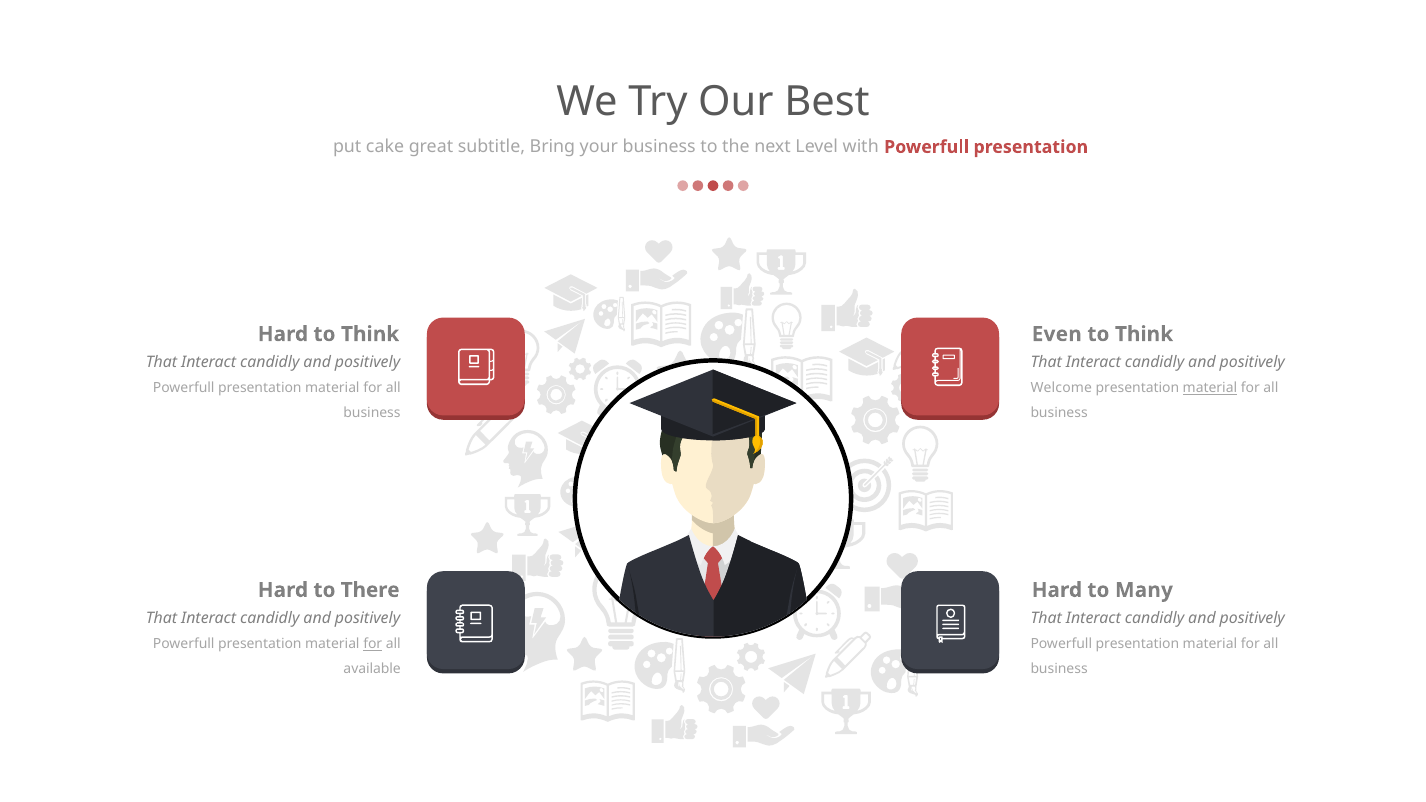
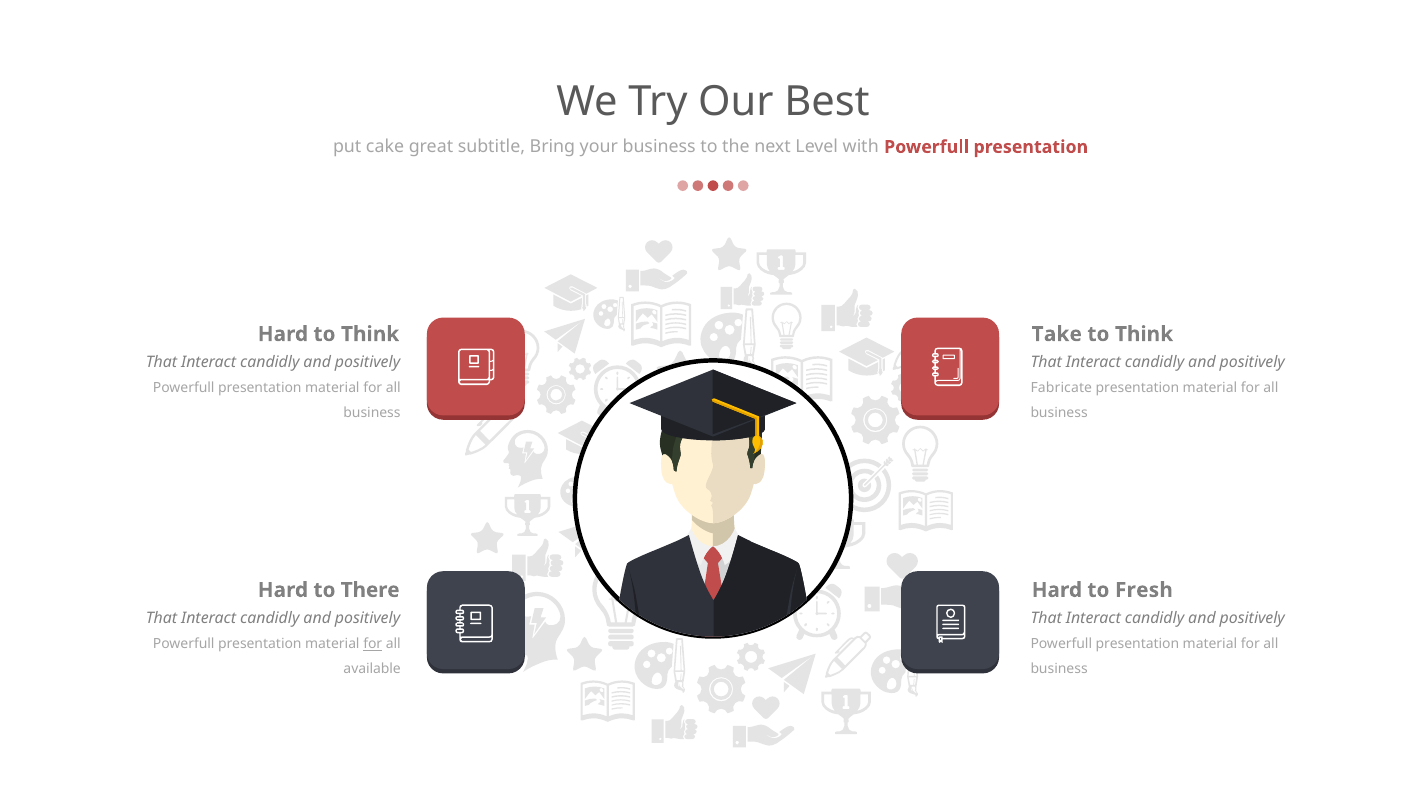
Even: Even -> Take (1057, 334)
Welcome: Welcome -> Fabricate (1061, 388)
material underline: present -> none (1210, 388)
Many: Many -> Fresh (1144, 590)
